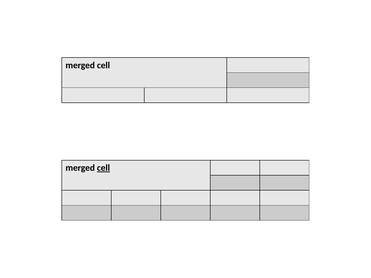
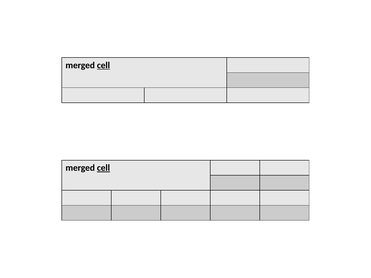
cell underline: none -> present (103, 65)
